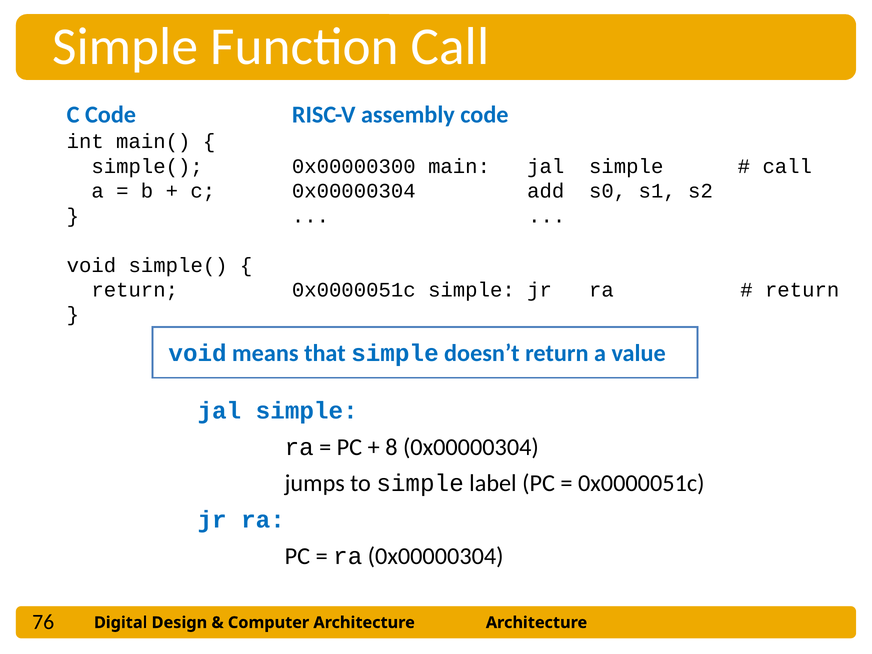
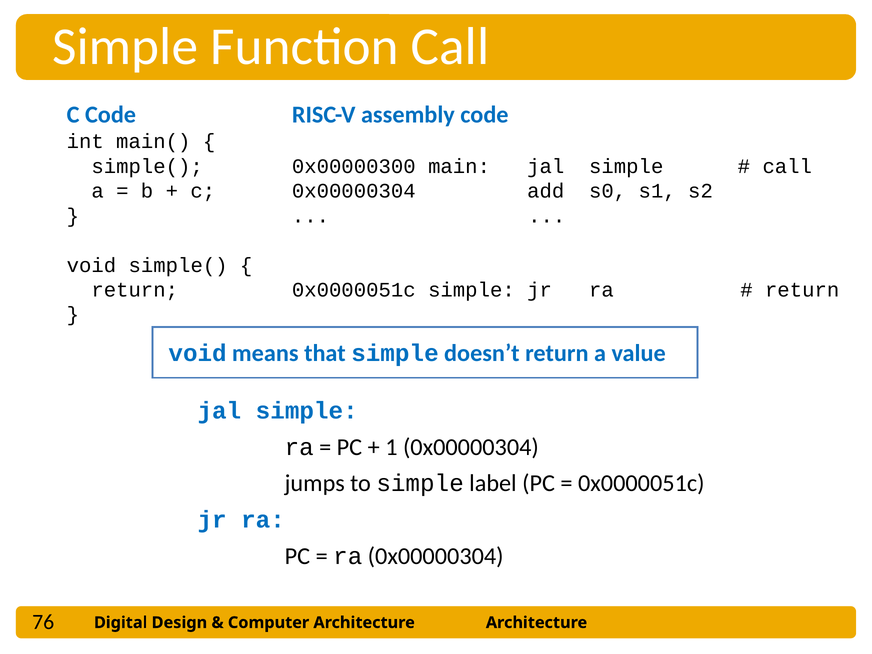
8: 8 -> 1 (391, 447)
